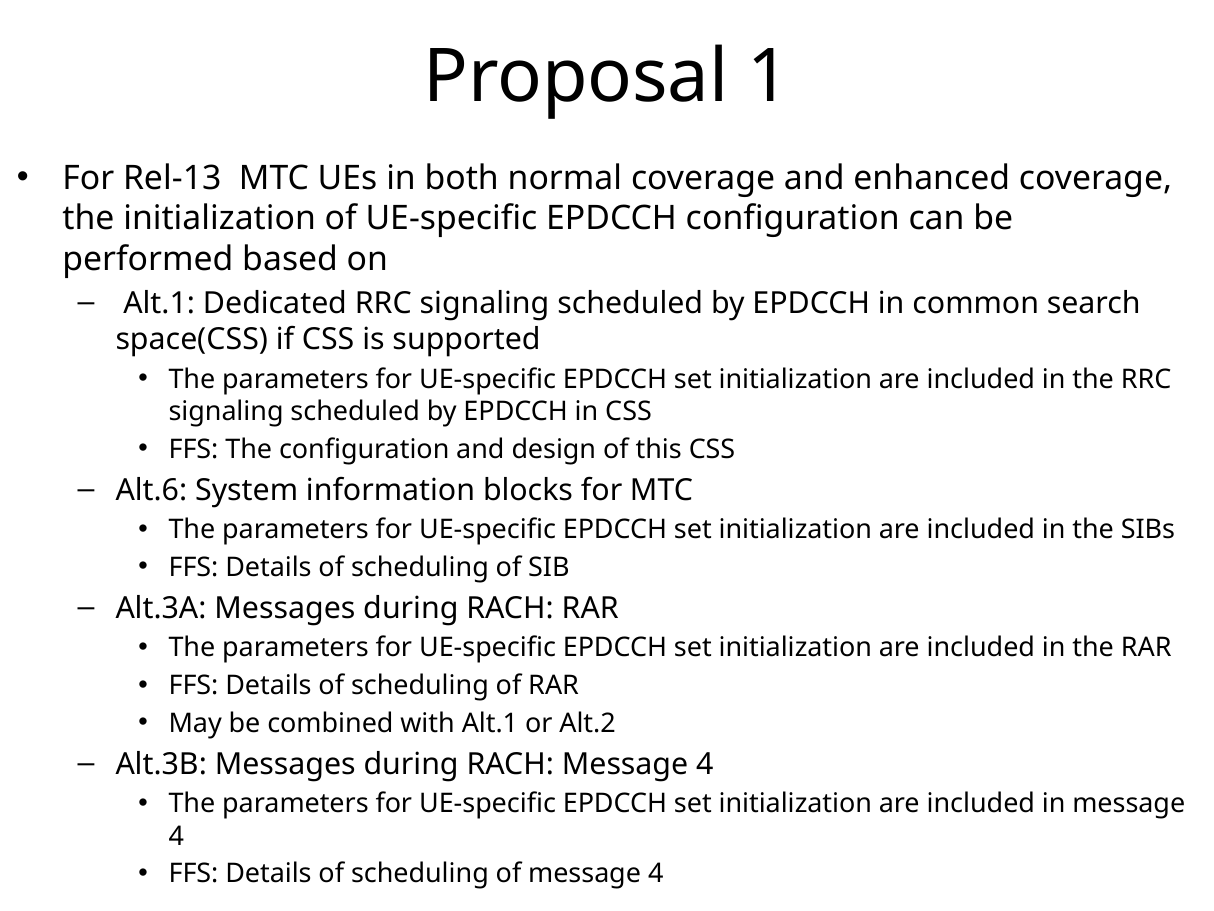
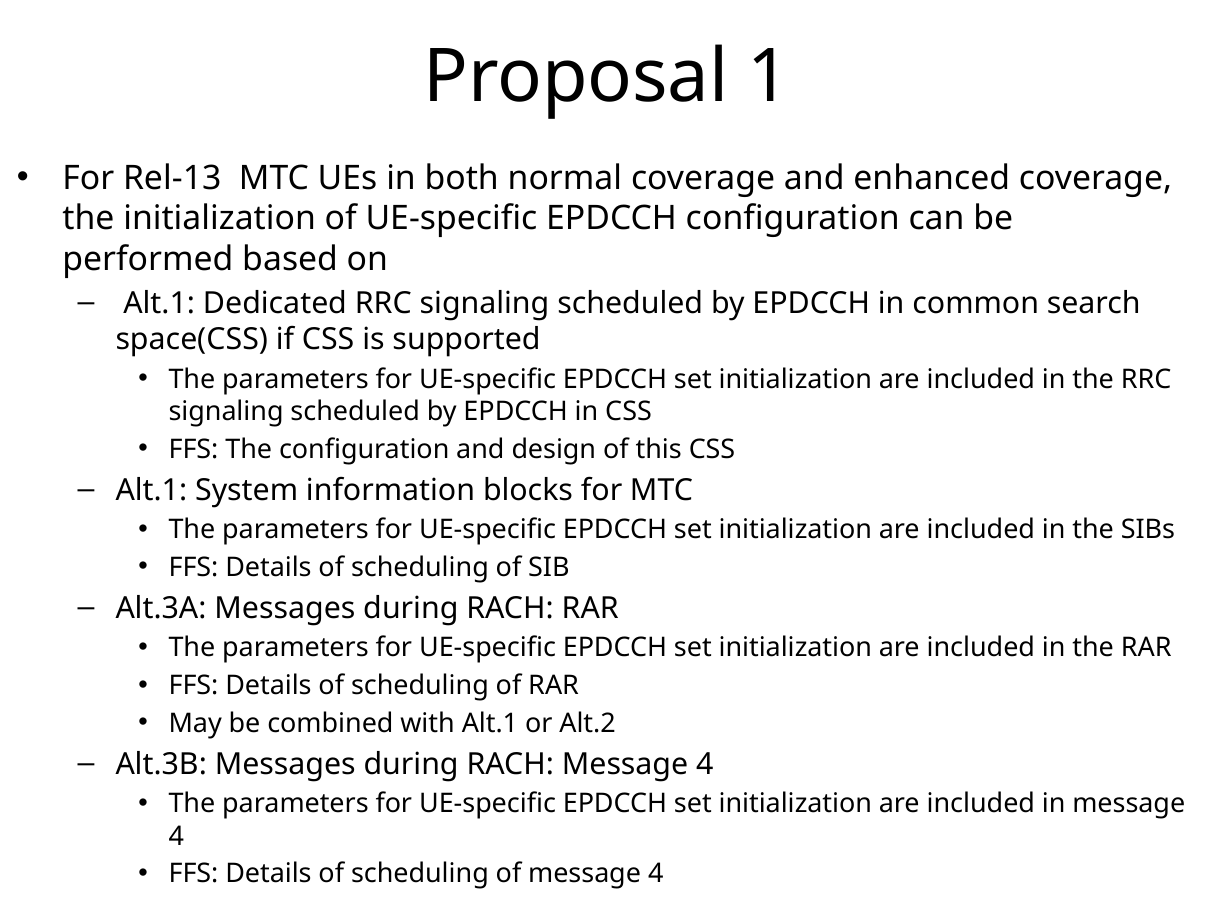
Alt.6: Alt.6 -> Alt.1 (151, 490)
